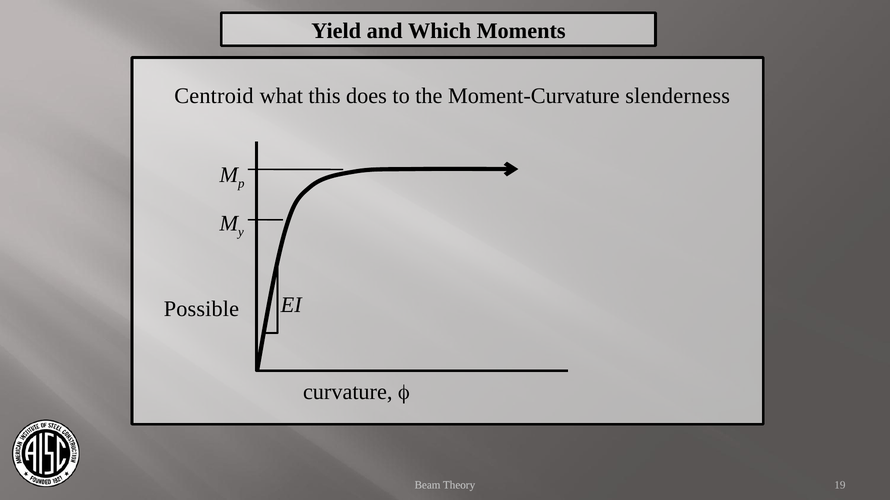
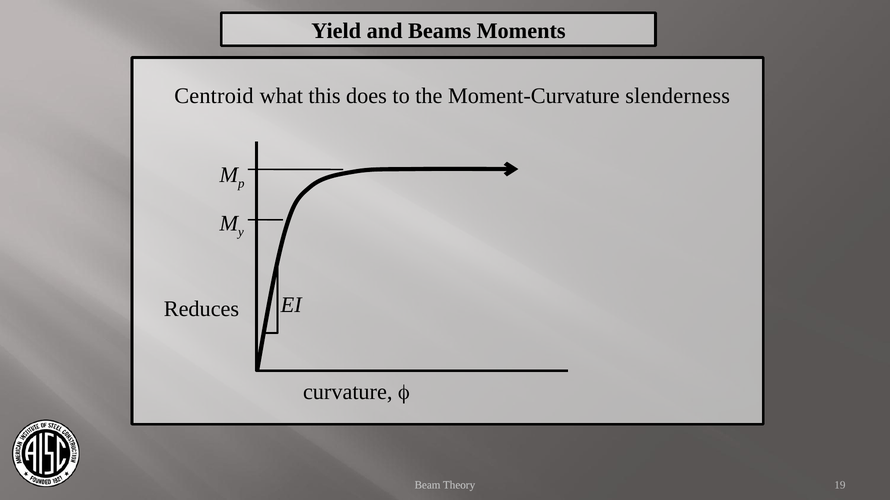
Which: Which -> Beams (440, 31)
Possible: Possible -> Reduces (201, 309)
